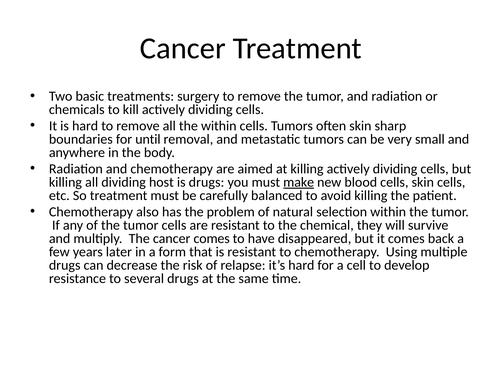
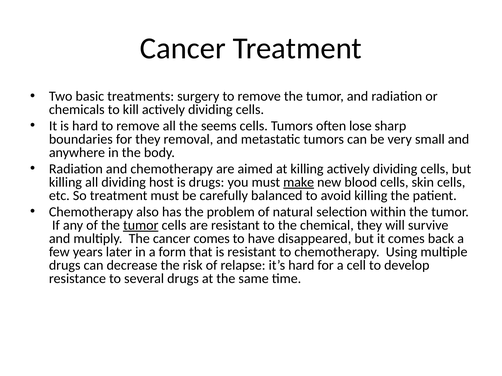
the within: within -> seems (219, 126)
often skin: skin -> lose (360, 126)
for until: until -> they (148, 139)
tumor underline: none -> present (141, 225)
